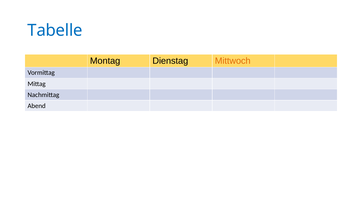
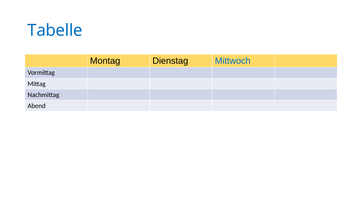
Mittwoch colour: orange -> blue (233, 61)
